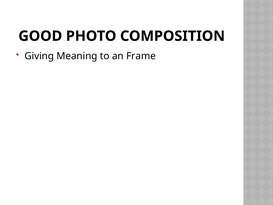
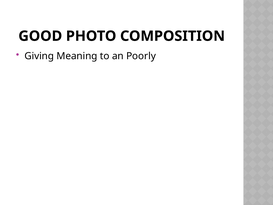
Frame: Frame -> Poorly (141, 56)
